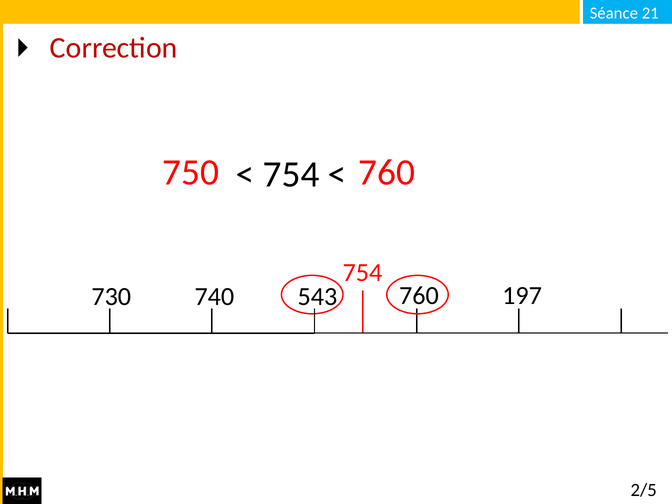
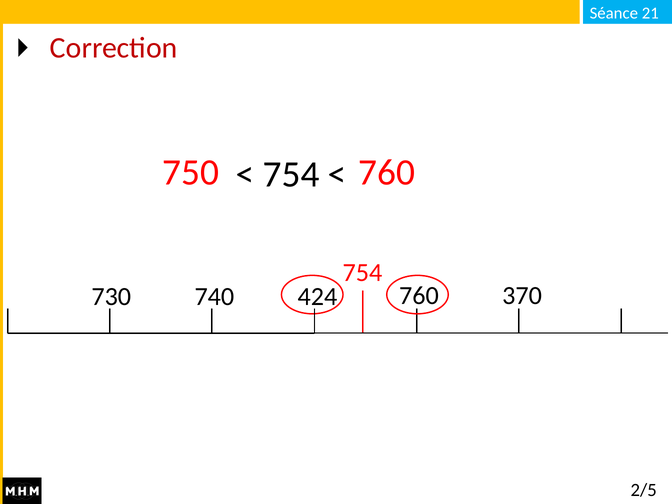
543: 543 -> 424 (317, 296)
197: 197 -> 370 (522, 296)
